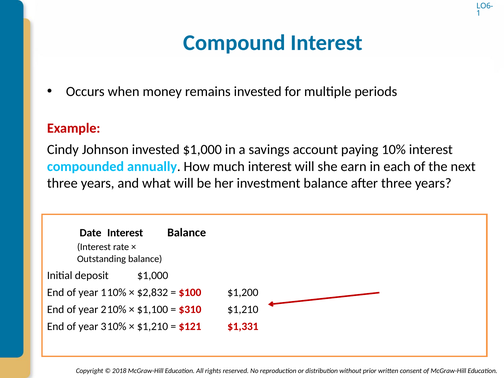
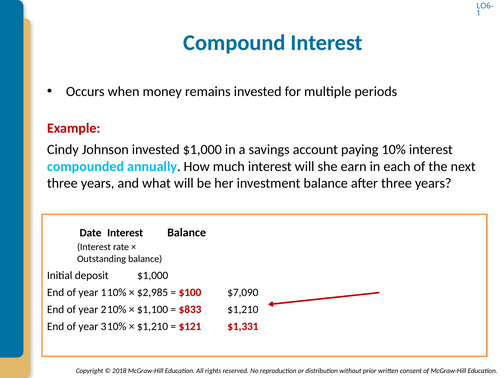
$2,832: $2,832 -> $2,985 (153, 292)
$1,200: $1,200 -> $7,090 (243, 292)
$310: $310 -> $833 (190, 310)
